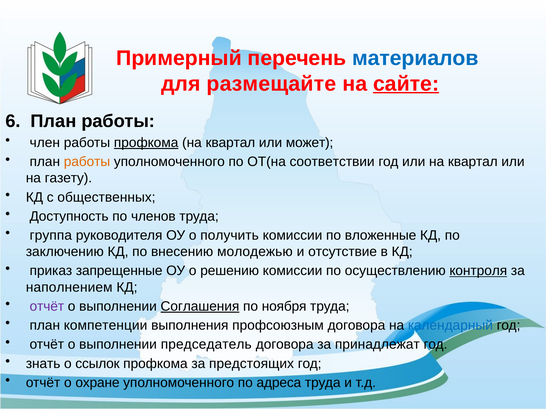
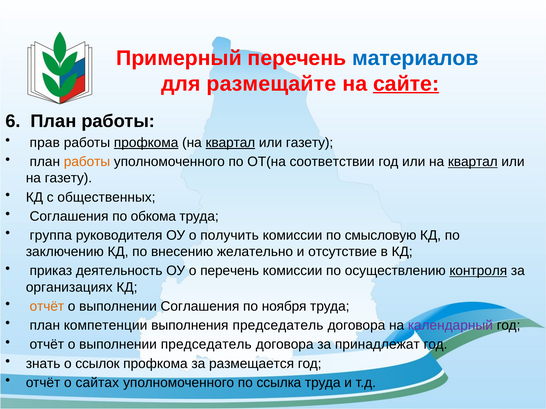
член: член -> прав (45, 143)
квартал underline: none -> present (230, 143)
или может: может -> газету (310, 143)
квартал underline: none -> present (473, 162)
Доступность: Доступность -> Соглашения (69, 217)
членов: членов -> обкома (153, 217)
вложенные: вложенные -> смысловую (381, 236)
молодежью: молодежью -> желательно (255, 252)
запрещенные: запрещенные -> деятельность (119, 271)
о решению: решению -> перечень (230, 271)
наполнением: наполнением -> организациях (69, 288)
отчёт colour: purple -> orange (47, 307)
Соглашения underline: present -> none (200, 307)
выполнения профсоюзным: профсоюзным -> председатель (278, 326)
календарный colour: blue -> purple (450, 326)
предстоящих: предстоящих -> размещается (252, 364)
охране: охране -> сайтах (97, 383)
адреса: адреса -> ссылка (279, 383)
